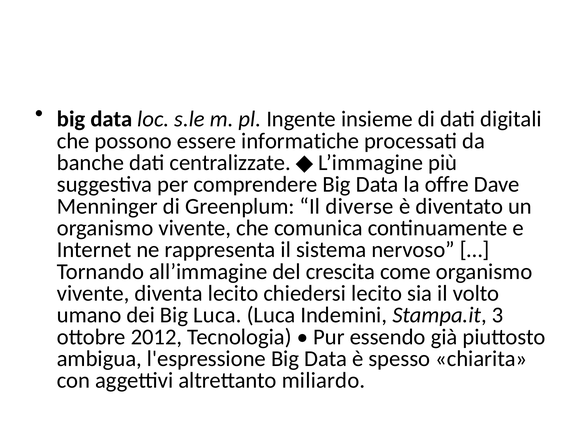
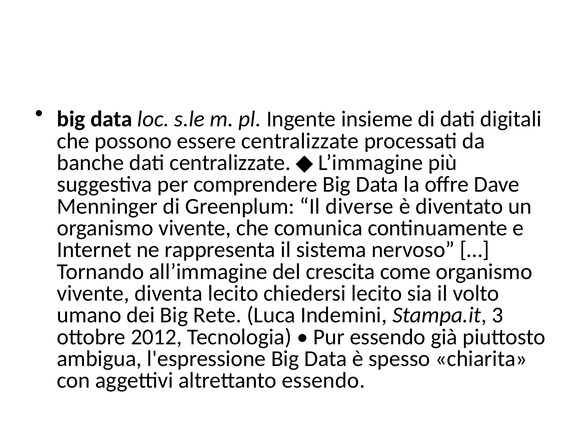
essere informatiche: informatiche -> centralizzate (300, 141)
Big Luca: Luca -> Rete (217, 315)
altrettanto miliardo: miliardo -> essendo (323, 381)
